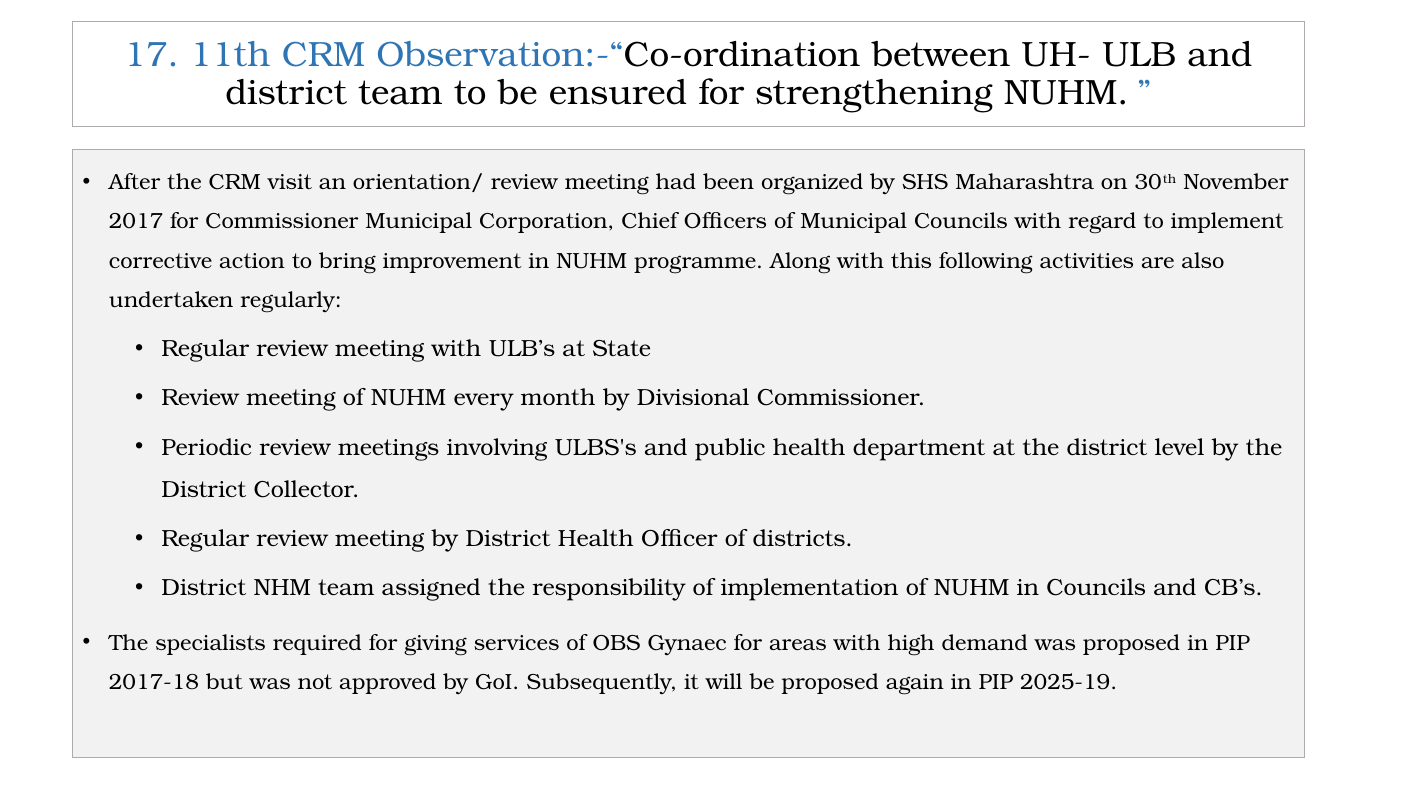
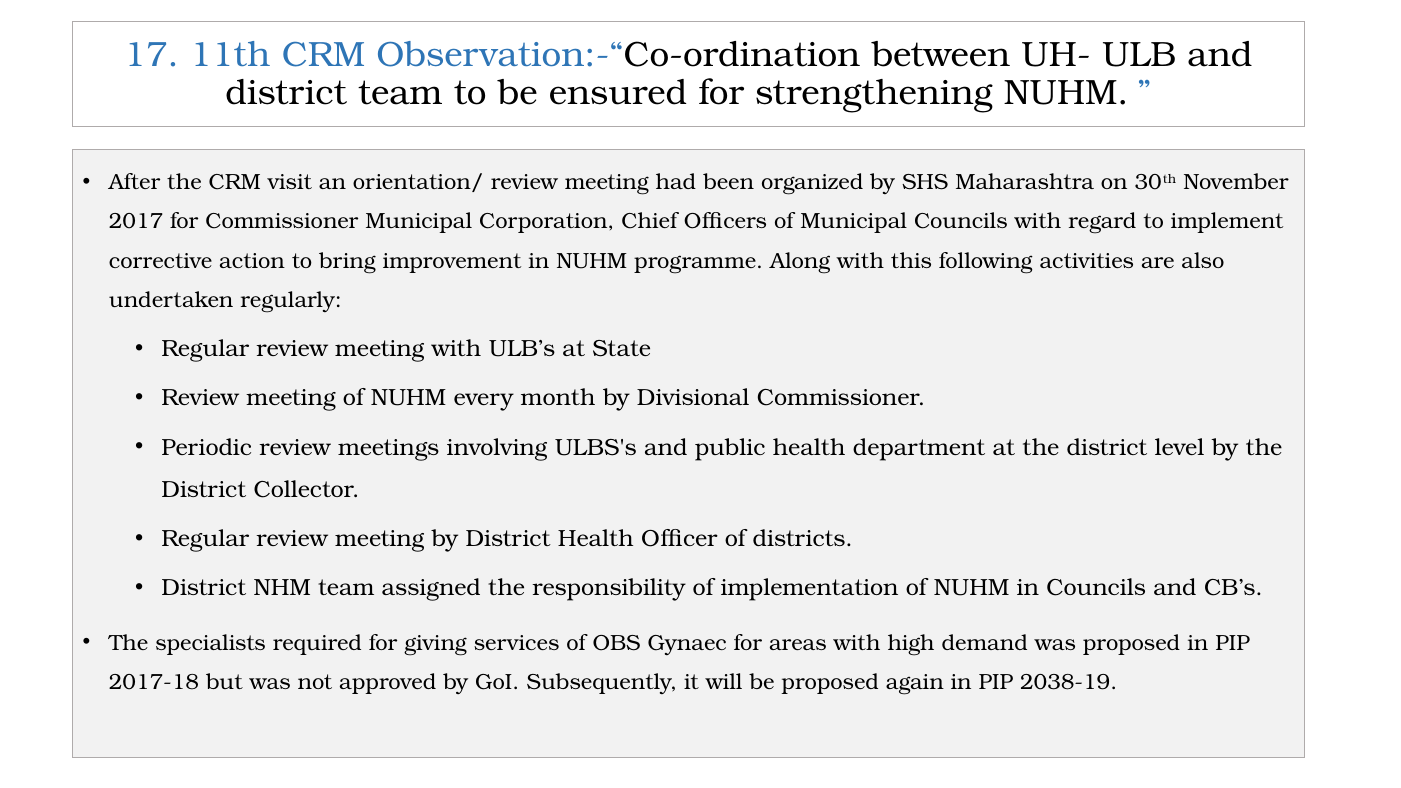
2025-19: 2025-19 -> 2038-19 (1069, 682)
